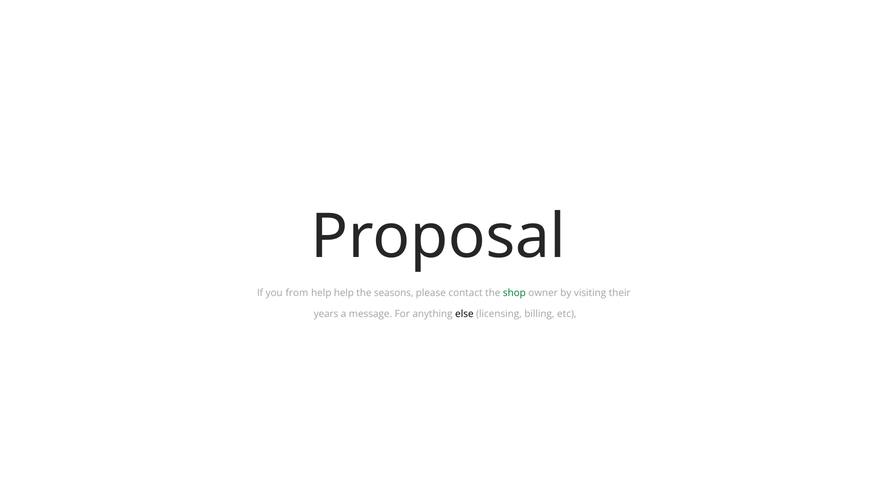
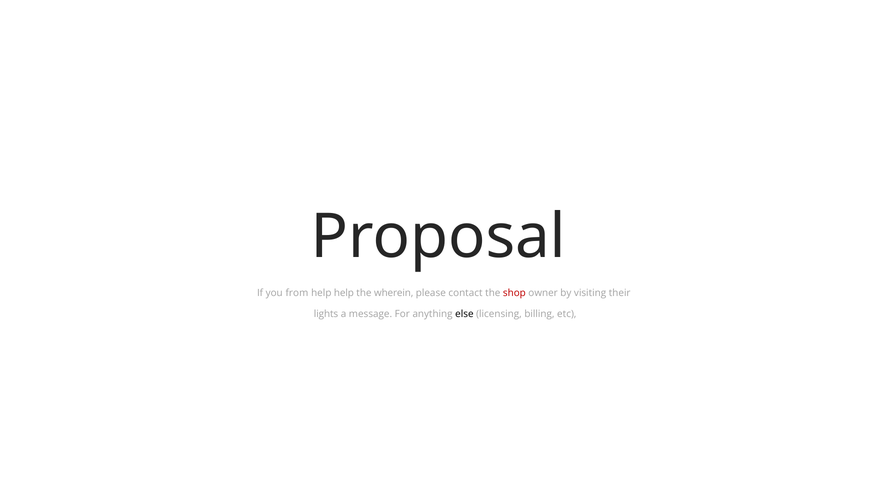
seasons: seasons -> wherein (394, 293)
shop colour: green -> red (514, 293)
years: years -> lights (326, 314)
